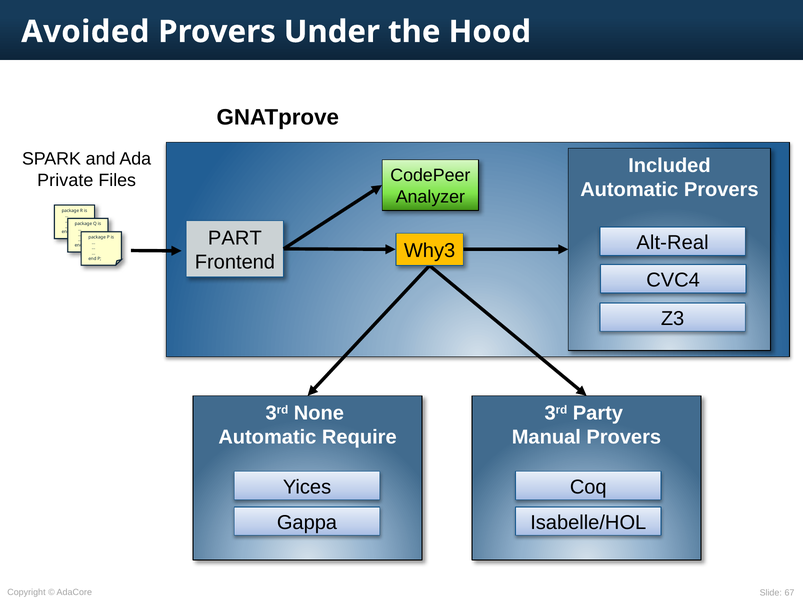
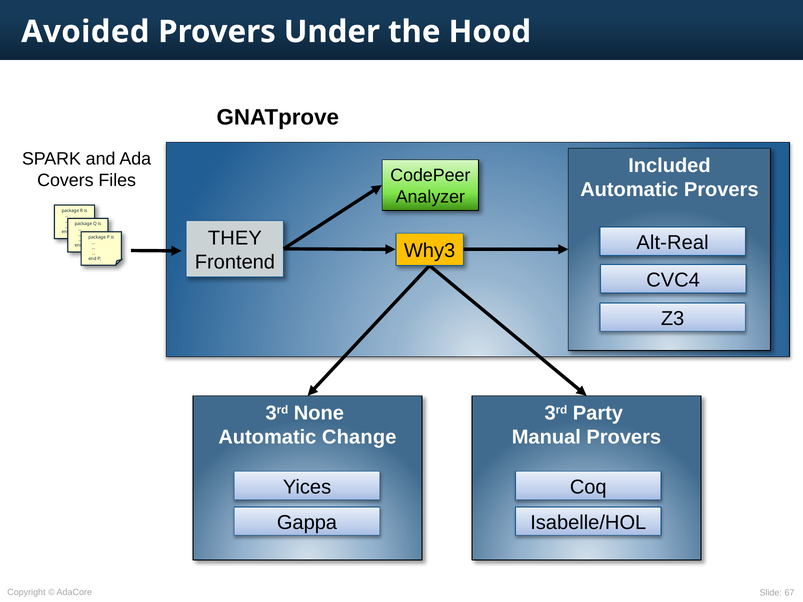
Private: Private -> Covers (65, 180)
PART: PART -> THEY (235, 238)
Require: Require -> Change (359, 438)
